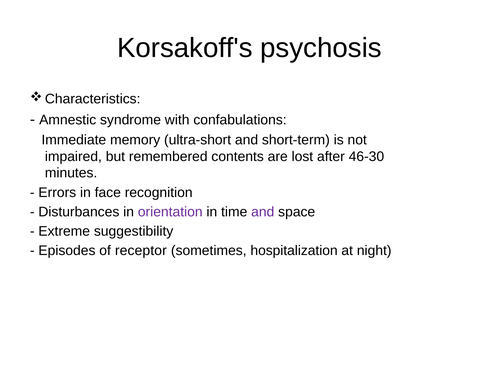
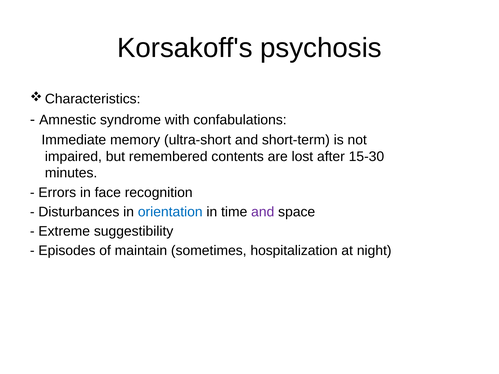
46-30: 46-30 -> 15-30 (366, 157)
orientation colour: purple -> blue (170, 212)
receptor: receptor -> maintain (141, 251)
